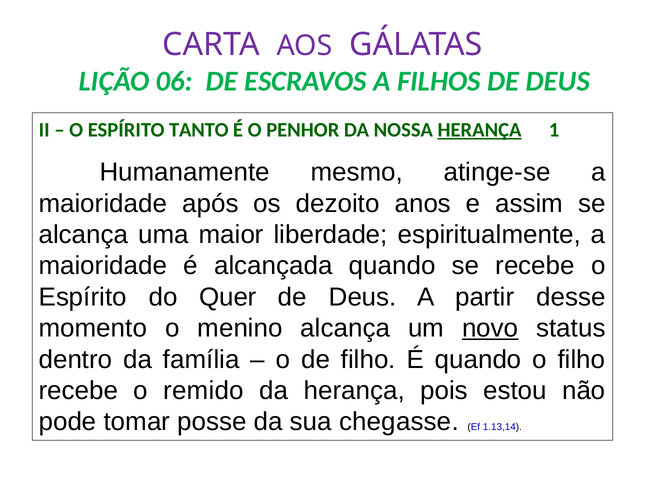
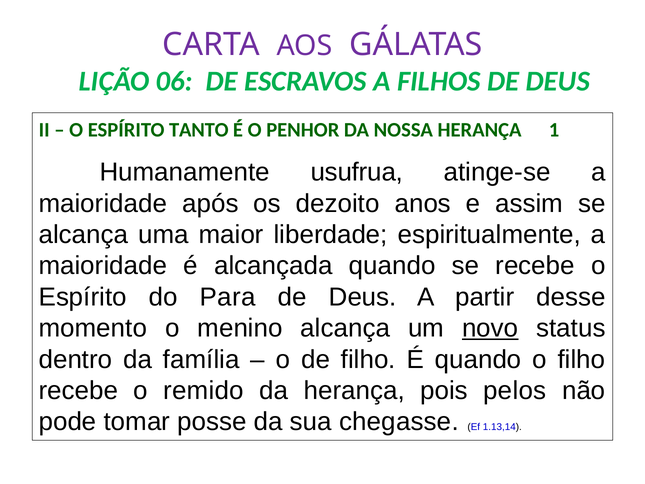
HERANÇA underline: present -> none (480, 130)
mesmo: mesmo -> usufrua (357, 172)
Quer: Quer -> Para (228, 297)
estou: estou -> pelos (515, 390)
